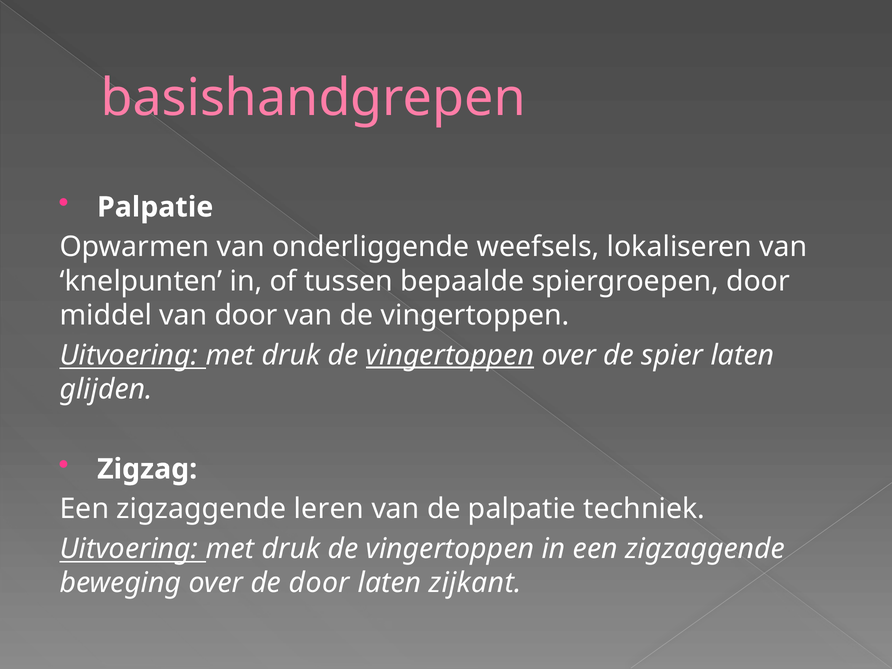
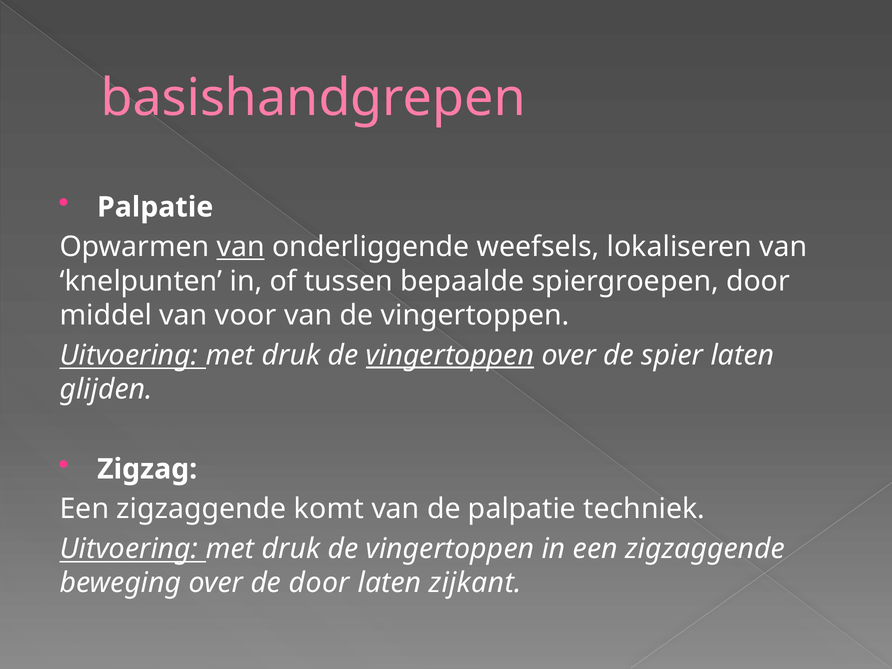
van underline: none -> present (241, 247)
van door: door -> voor (246, 315)
leren: leren -> komt (329, 509)
